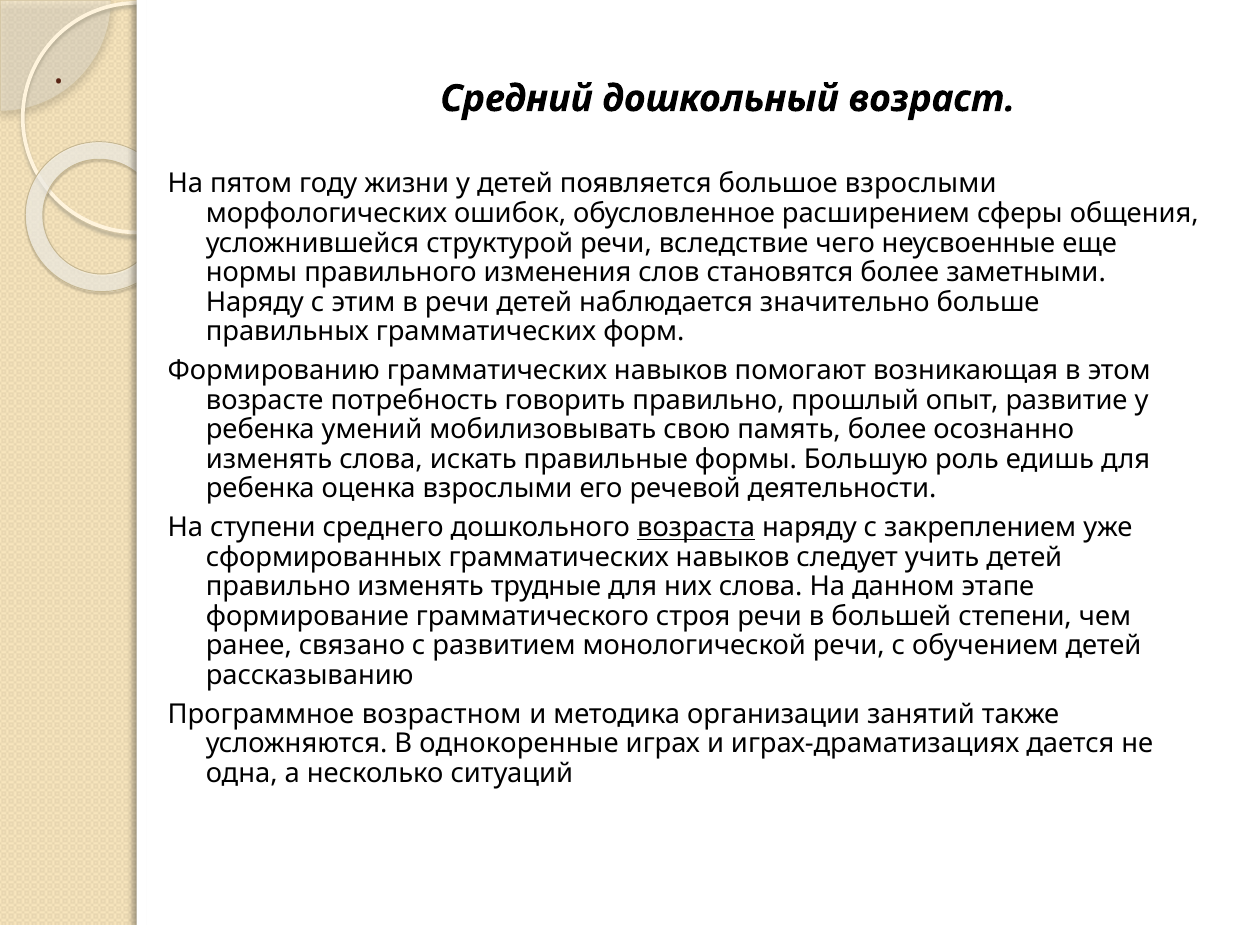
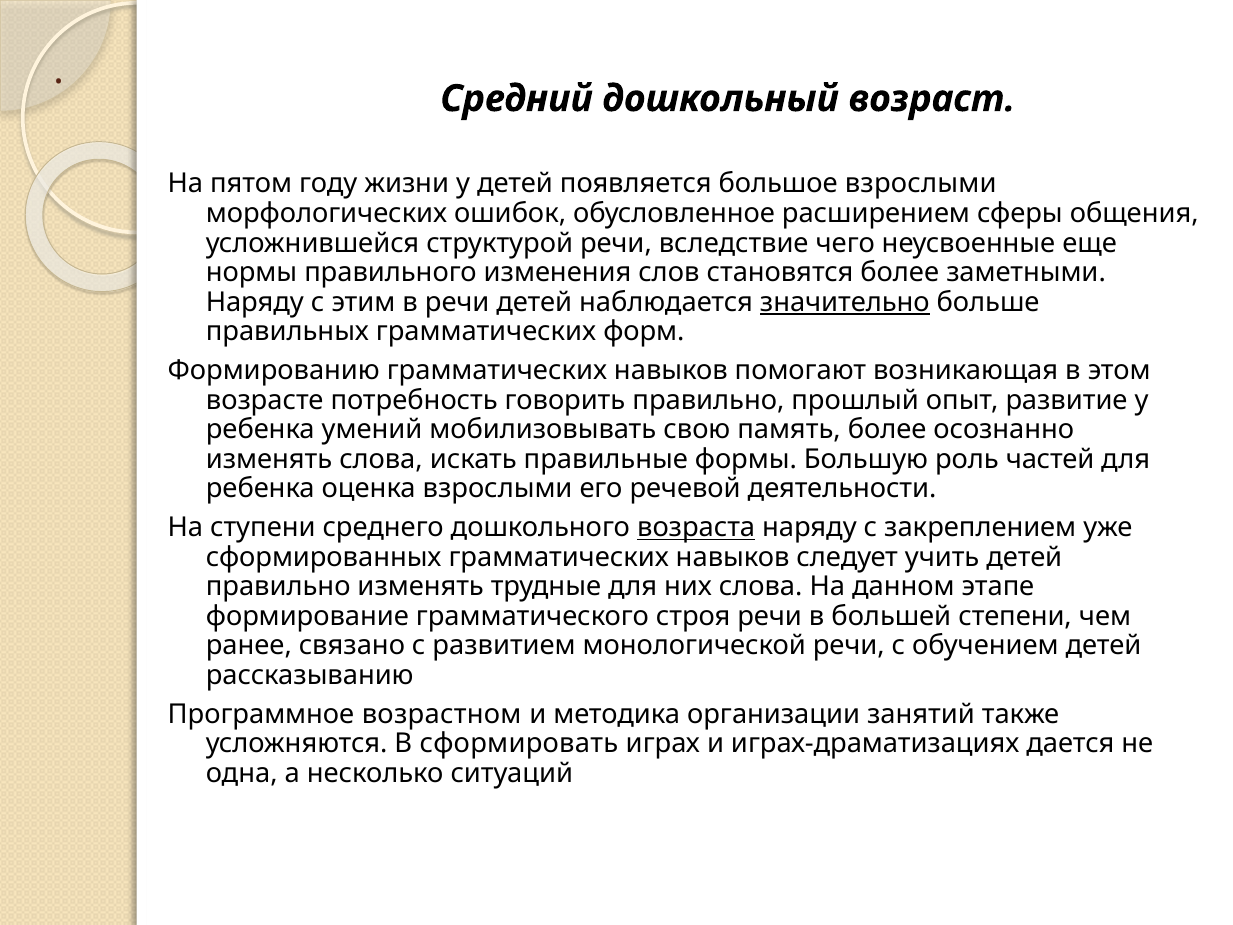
значительно underline: none -> present (845, 302)
едишь: едишь -> частей (1050, 459)
однокоренные: однокоренные -> сформировать (519, 744)
